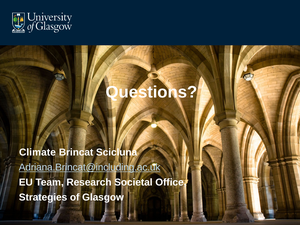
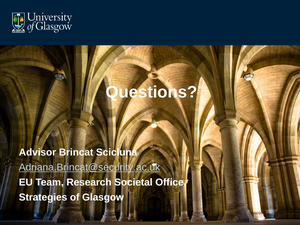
Climate: Climate -> Advisor (38, 152)
Adriana.Brincat@including.ac.uk: Adriana.Brincat@including.ac.uk -> Adriana.Brincat@security.ac.uk (90, 167)
